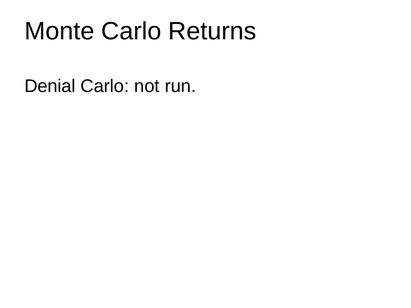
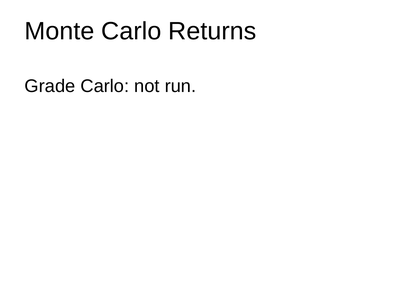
Denial: Denial -> Grade (50, 86)
